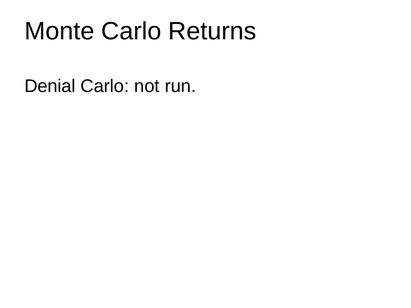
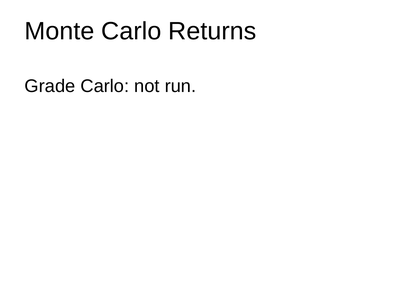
Denial: Denial -> Grade (50, 86)
